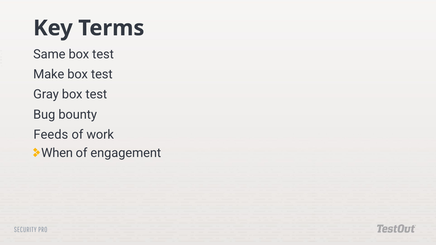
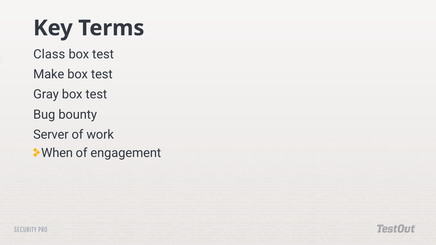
Same: Same -> Class (49, 54)
Feeds: Feeds -> Server (51, 135)
